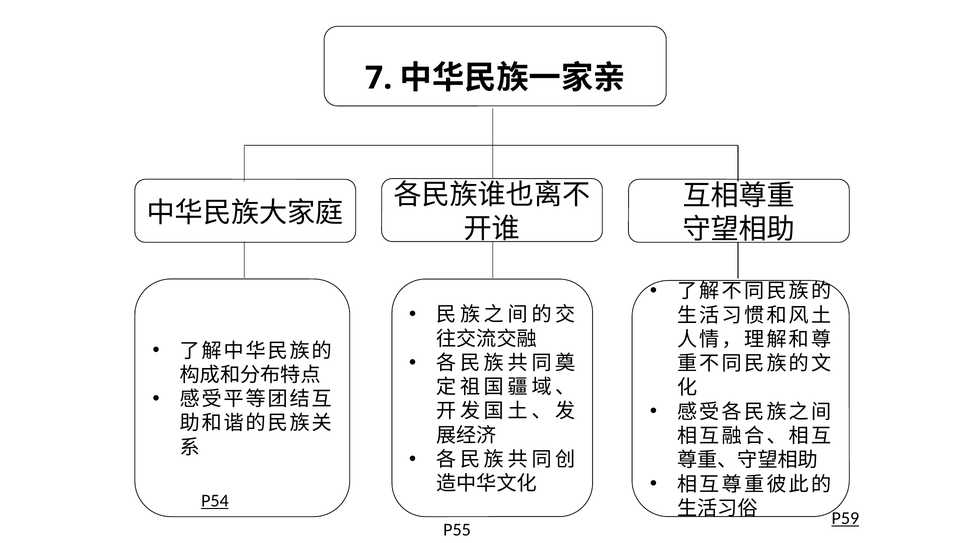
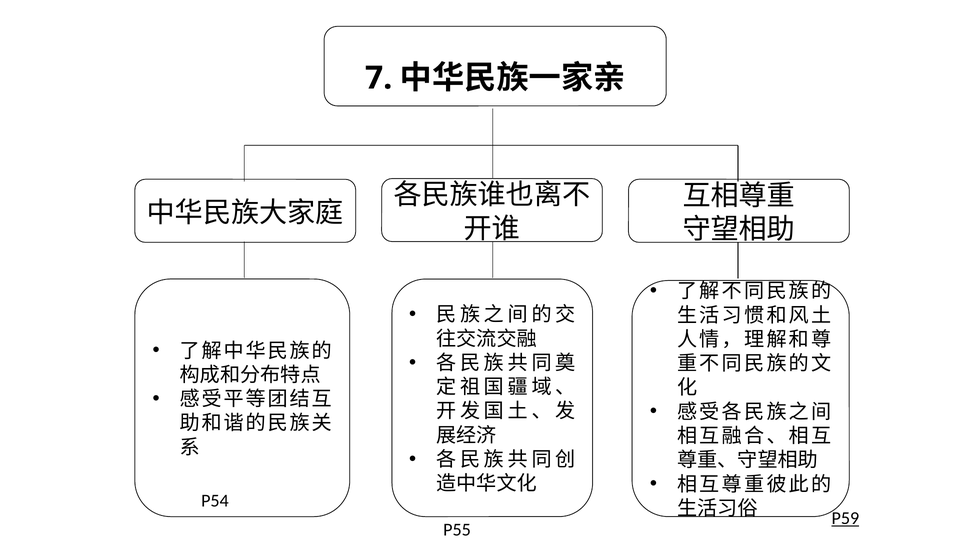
P54 underline: present -> none (215, 500)
